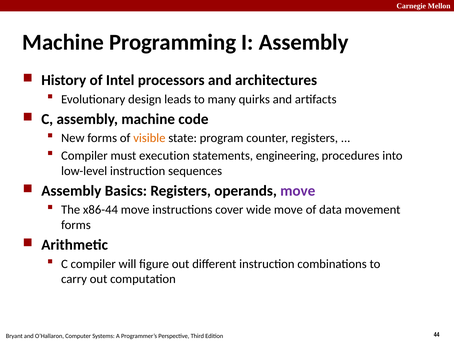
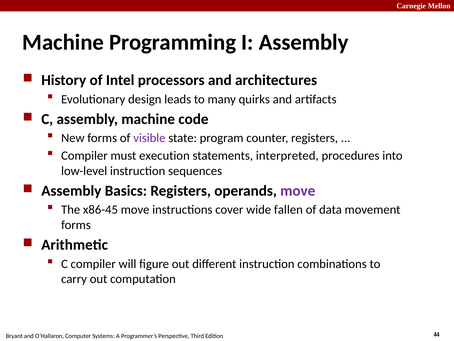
visible colour: orange -> purple (149, 138)
engineering: engineering -> interpreted (287, 156)
x86-44: x86-44 -> x86-45 (100, 210)
wide move: move -> fallen (288, 210)
